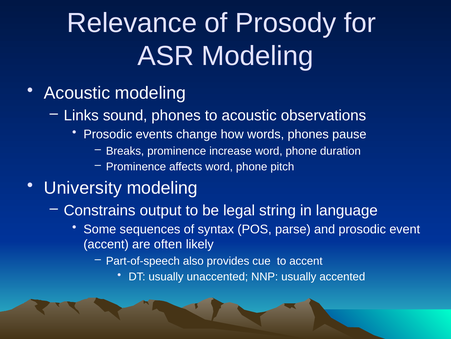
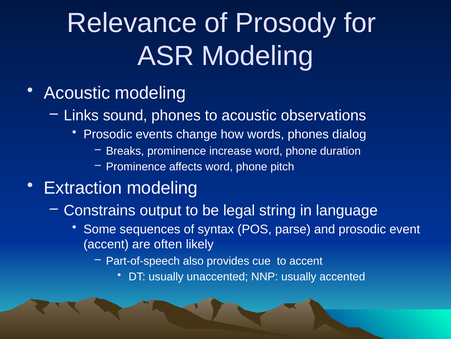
pause: pause -> dialog (349, 134)
University: University -> Extraction (83, 188)
